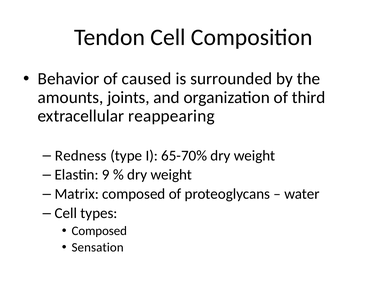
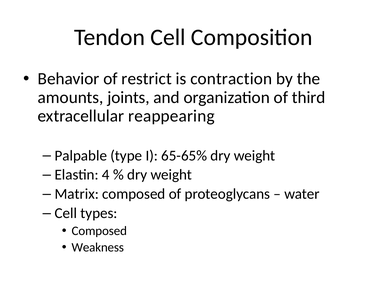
caused: caused -> restrict (147, 79)
surrounded: surrounded -> contraction (231, 79)
Redness: Redness -> Palpable (81, 156)
65-70%: 65-70% -> 65-65% (184, 156)
9: 9 -> 4 (106, 175)
Sensation: Sensation -> Weakness (98, 248)
